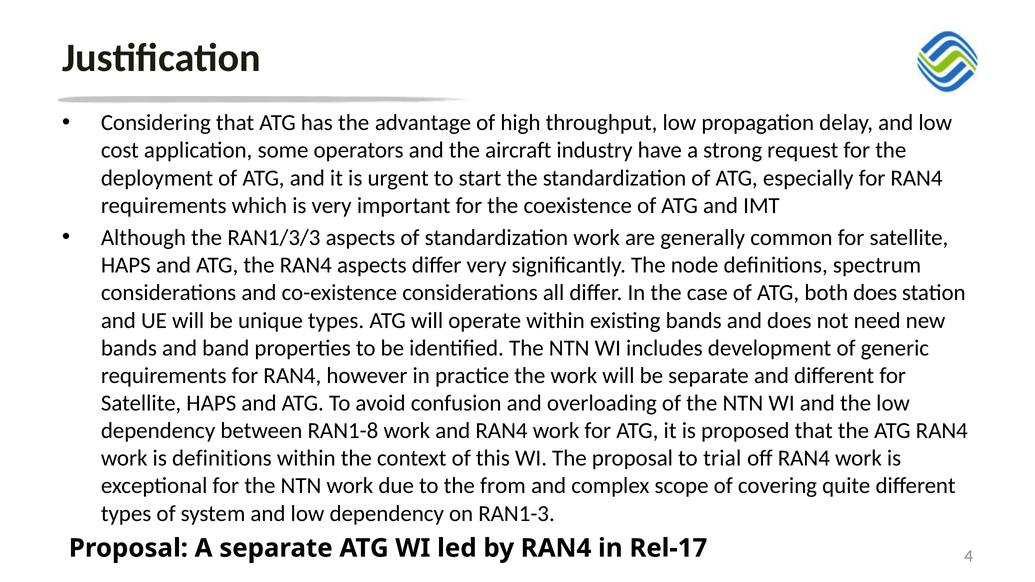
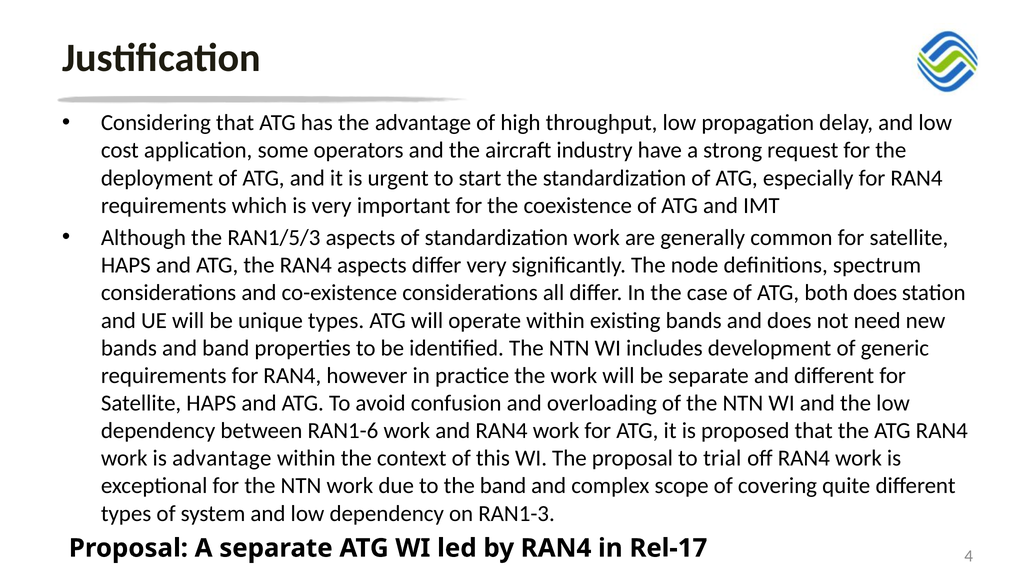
RAN1/3/3: RAN1/3/3 -> RAN1/5/3 (274, 238)
RAN1-8: RAN1-8 -> RAN1-6 (343, 431)
is definitions: definitions -> advantage (222, 458)
the from: from -> band (503, 486)
